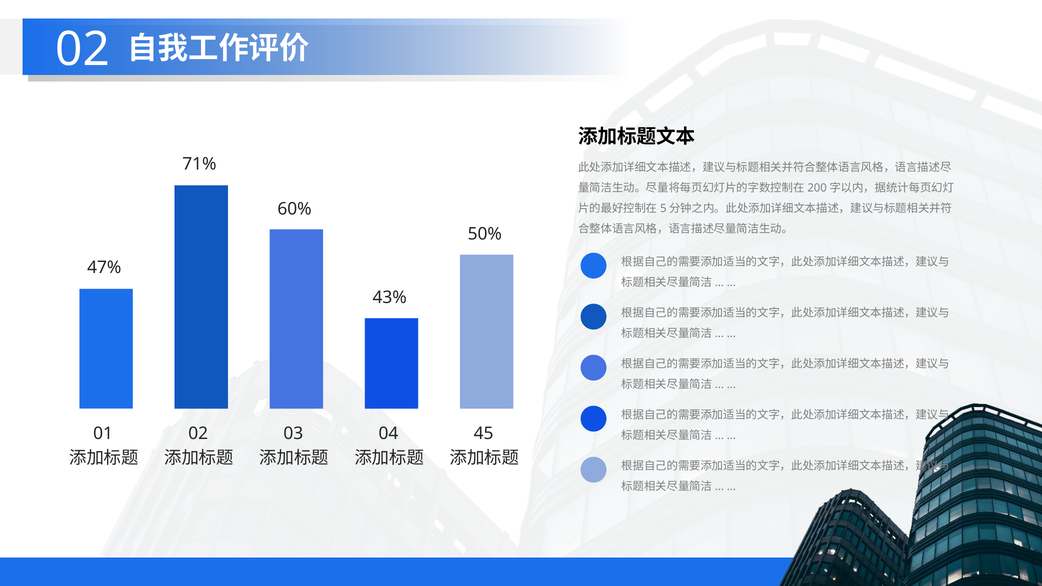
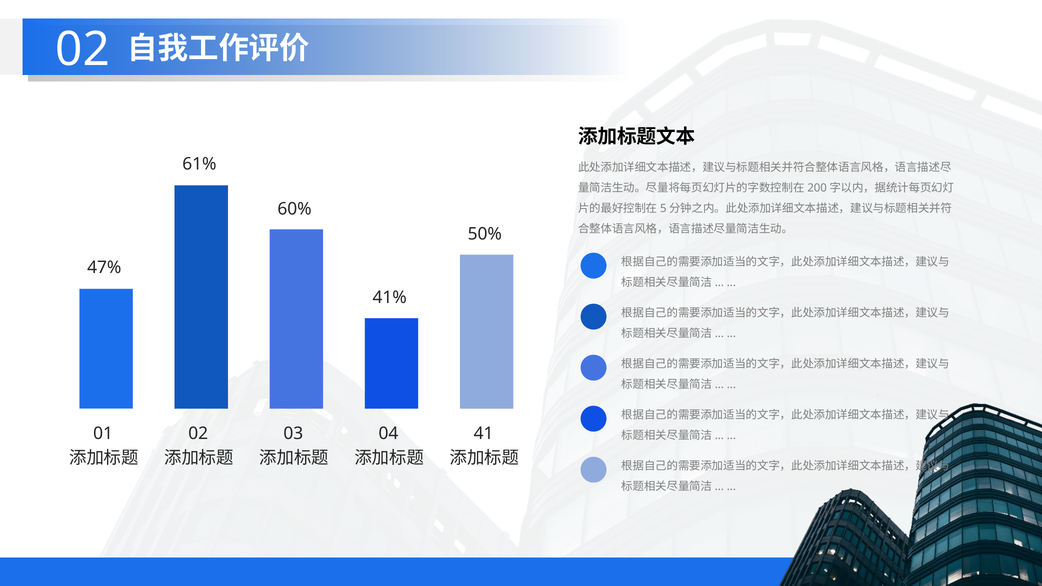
71%: 71% -> 61% (199, 164)
43%: 43% -> 41% (390, 297)
45: 45 -> 41 (484, 433)
